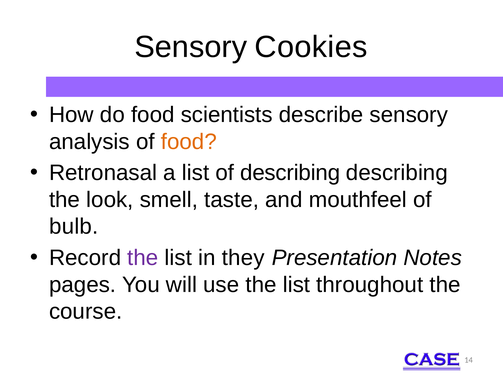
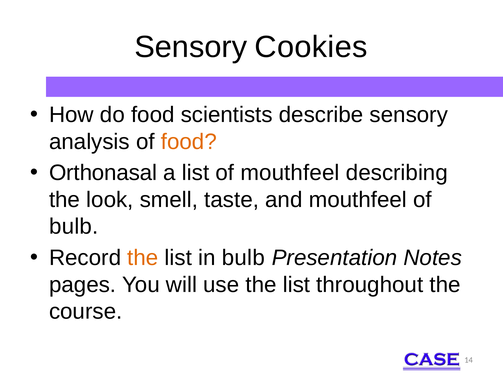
Retronasal: Retronasal -> Orthonasal (103, 173)
of describing: describing -> mouthfeel (290, 173)
the colour: purple -> orange (143, 258)
in they: they -> bulb (243, 258)
